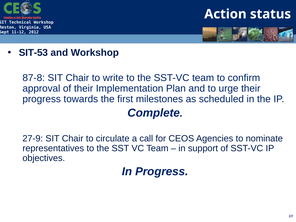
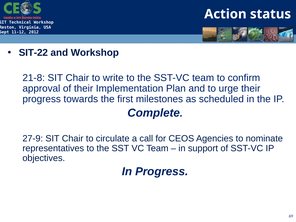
SIT-53: SIT-53 -> SIT-22 (33, 53)
87-8: 87-8 -> 21-8 (34, 78)
